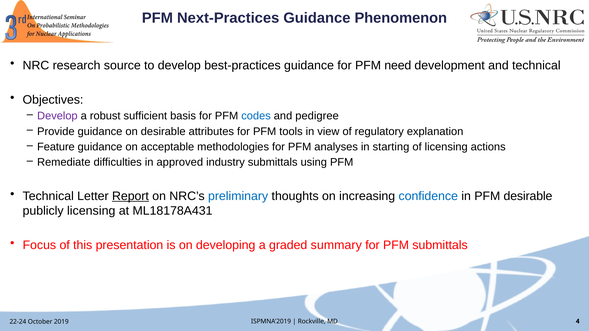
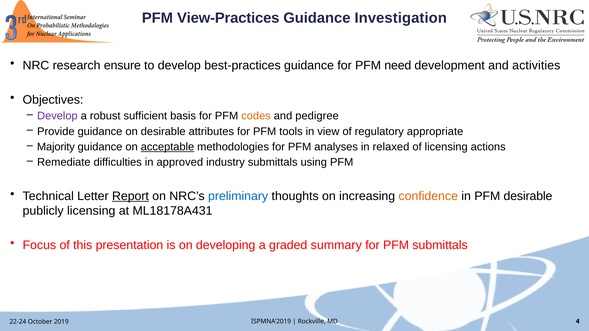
Next-Practices: Next-Practices -> View-Practices (228, 18)
Phenomenon: Phenomenon -> Investigation (401, 18)
source: source -> ensure (122, 66)
and technical: technical -> activities (536, 66)
codes colour: blue -> orange (256, 116)
explanation: explanation -> appropriate (435, 132)
Feature: Feature -> Majority (56, 147)
acceptable underline: none -> present (167, 147)
starting: starting -> relaxed (391, 147)
confidence colour: blue -> orange (428, 196)
